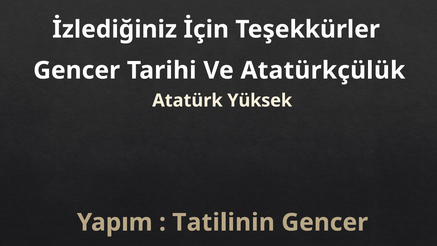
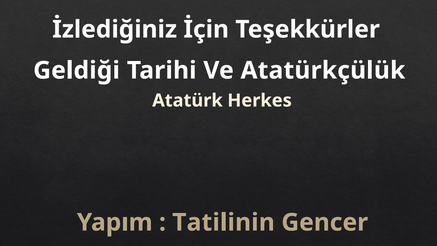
Gencer: Gencer -> Geldiği (77, 70)
Yüksek: Yüksek -> Herkes (260, 100)
